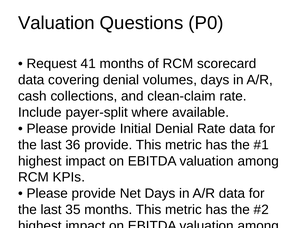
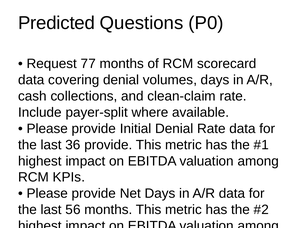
Valuation: Valuation -> Predicted (56, 23)
41: 41 -> 77 (88, 64)
35: 35 -> 56 (73, 210)
